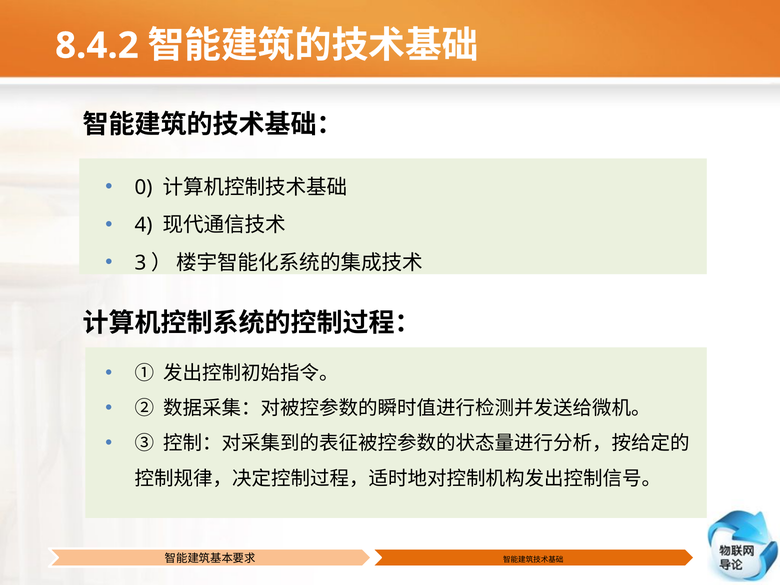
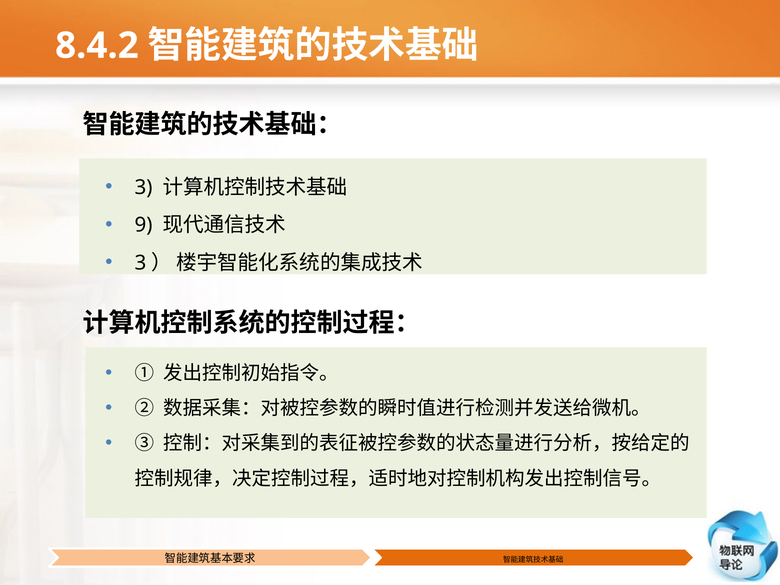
0: 0 -> 3 (144, 187)
4: 4 -> 9 (144, 225)
